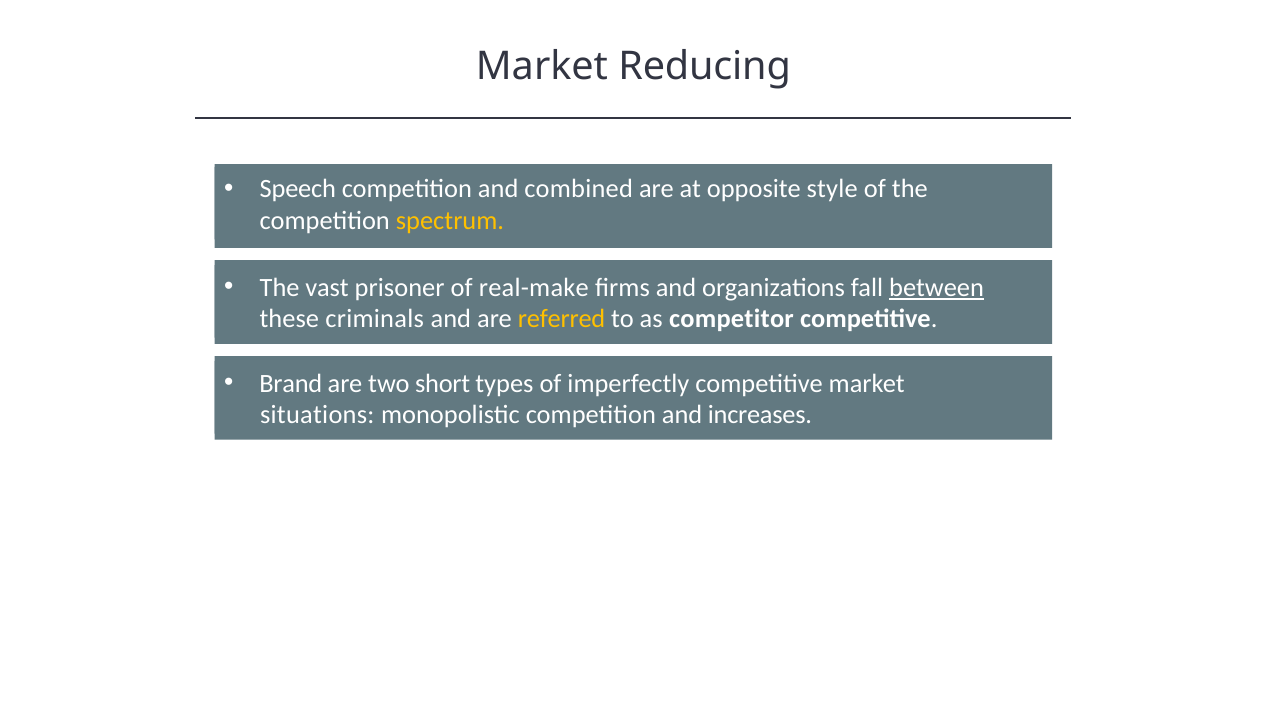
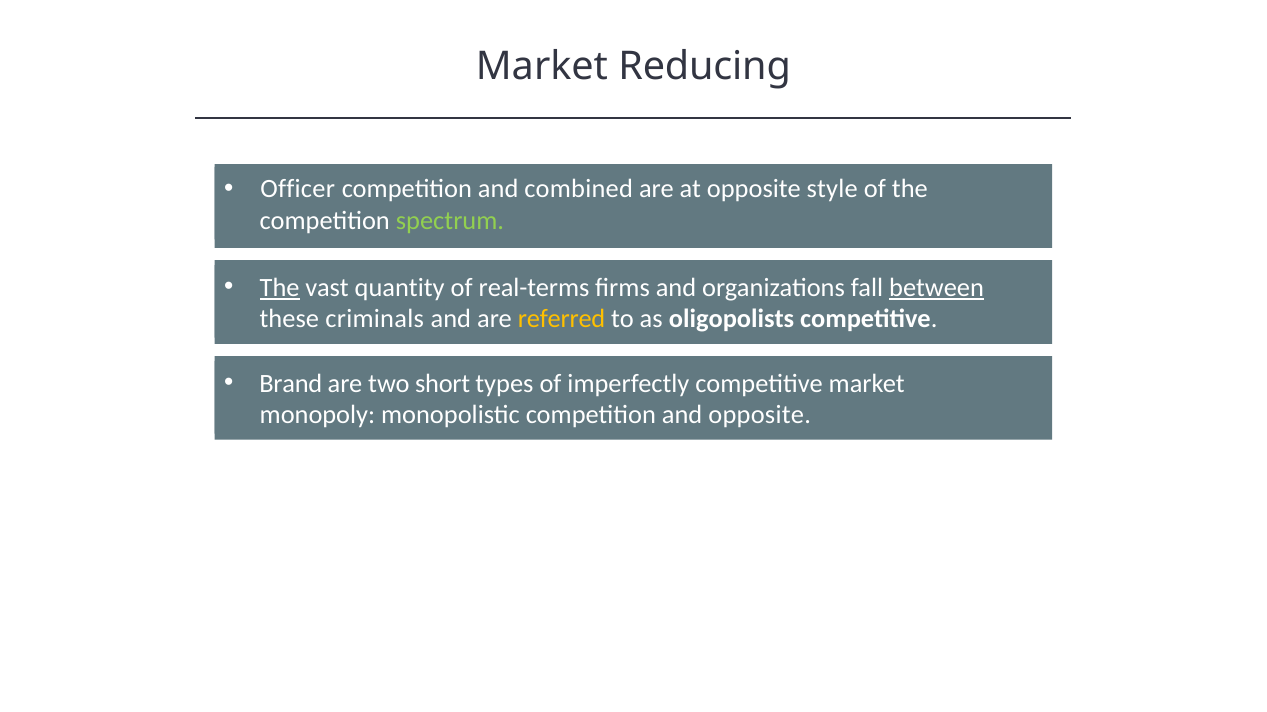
Speech: Speech -> Officer (298, 189)
spectrum colour: yellow -> light green (450, 221)
The underline: none -> present (280, 288)
prisoner: prisoner -> quantity (400, 288)
real-make: real-make -> real-terms (534, 288)
competitor: competitor -> oligopolists (732, 319)
situations: situations -> monopoly (317, 415)
and increases: increases -> opposite (760, 415)
